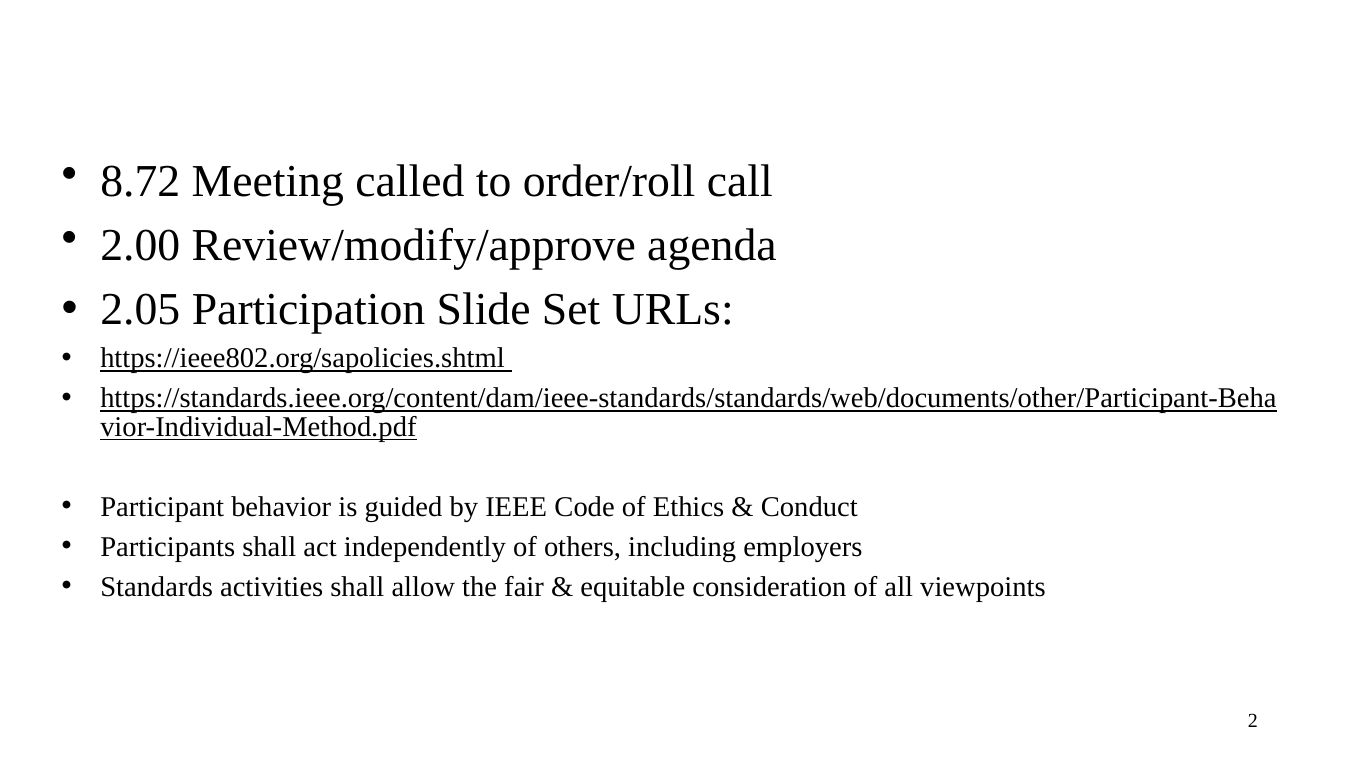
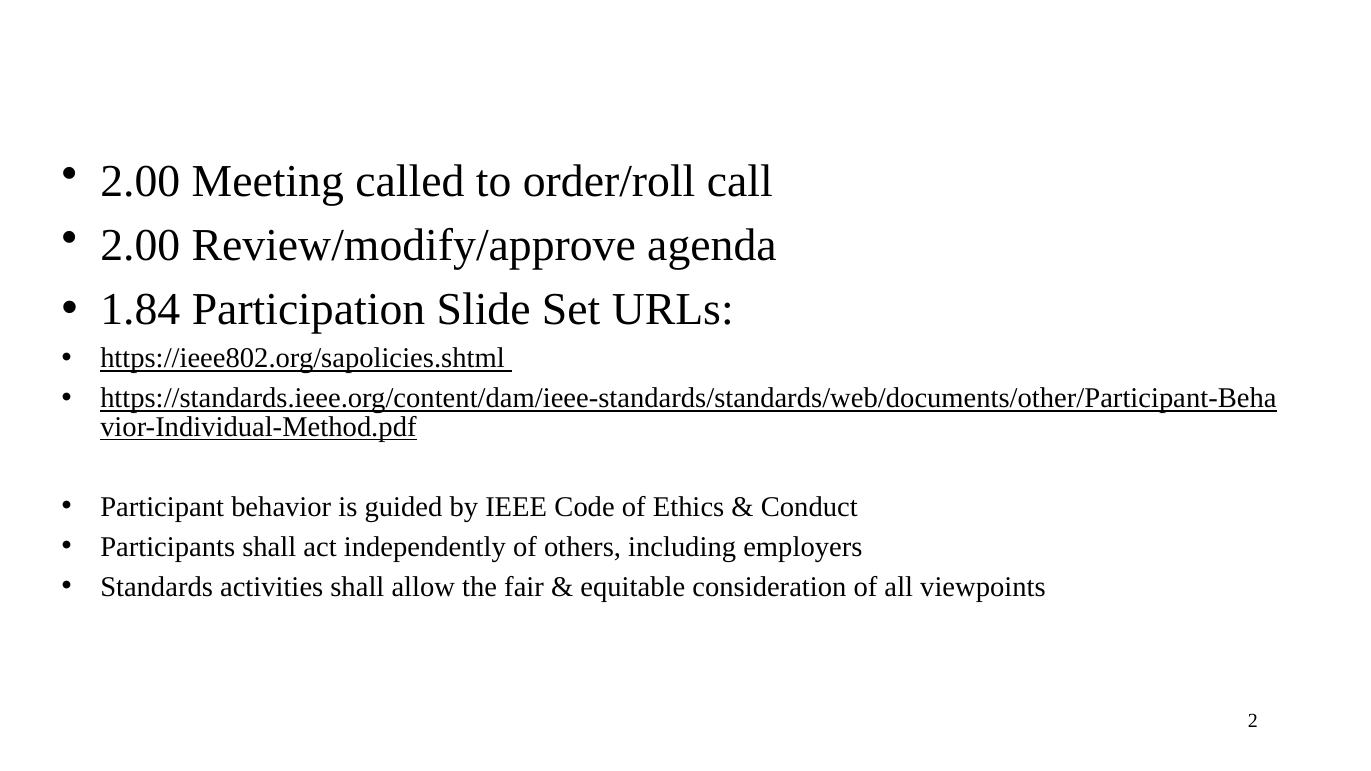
8.72: 8.72 -> 2.00 (140, 181)
2.05: 2.05 -> 1.84 (140, 309)
